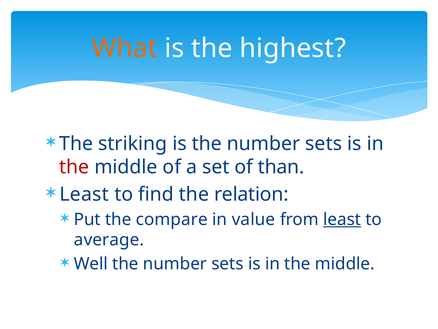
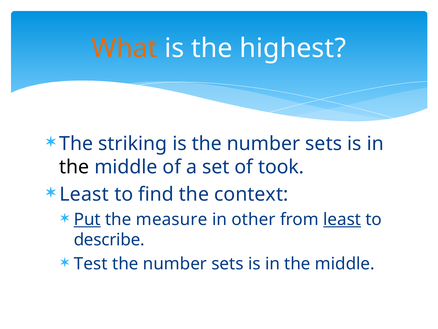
the colour: red -> black (74, 167)
than: than -> took (281, 167)
relation: relation -> context (251, 194)
Put underline: none -> present (87, 219)
compare: compare -> measure (172, 219)
value: value -> other (254, 219)
average: average -> describe (109, 240)
Well: Well -> Test (91, 263)
